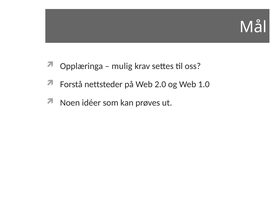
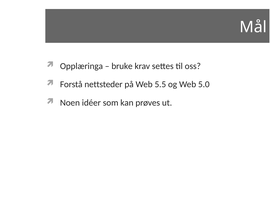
mulig: mulig -> bruke (122, 66)
2.0: 2.0 -> 5.5 (160, 84)
1.0: 1.0 -> 5.0 (204, 84)
